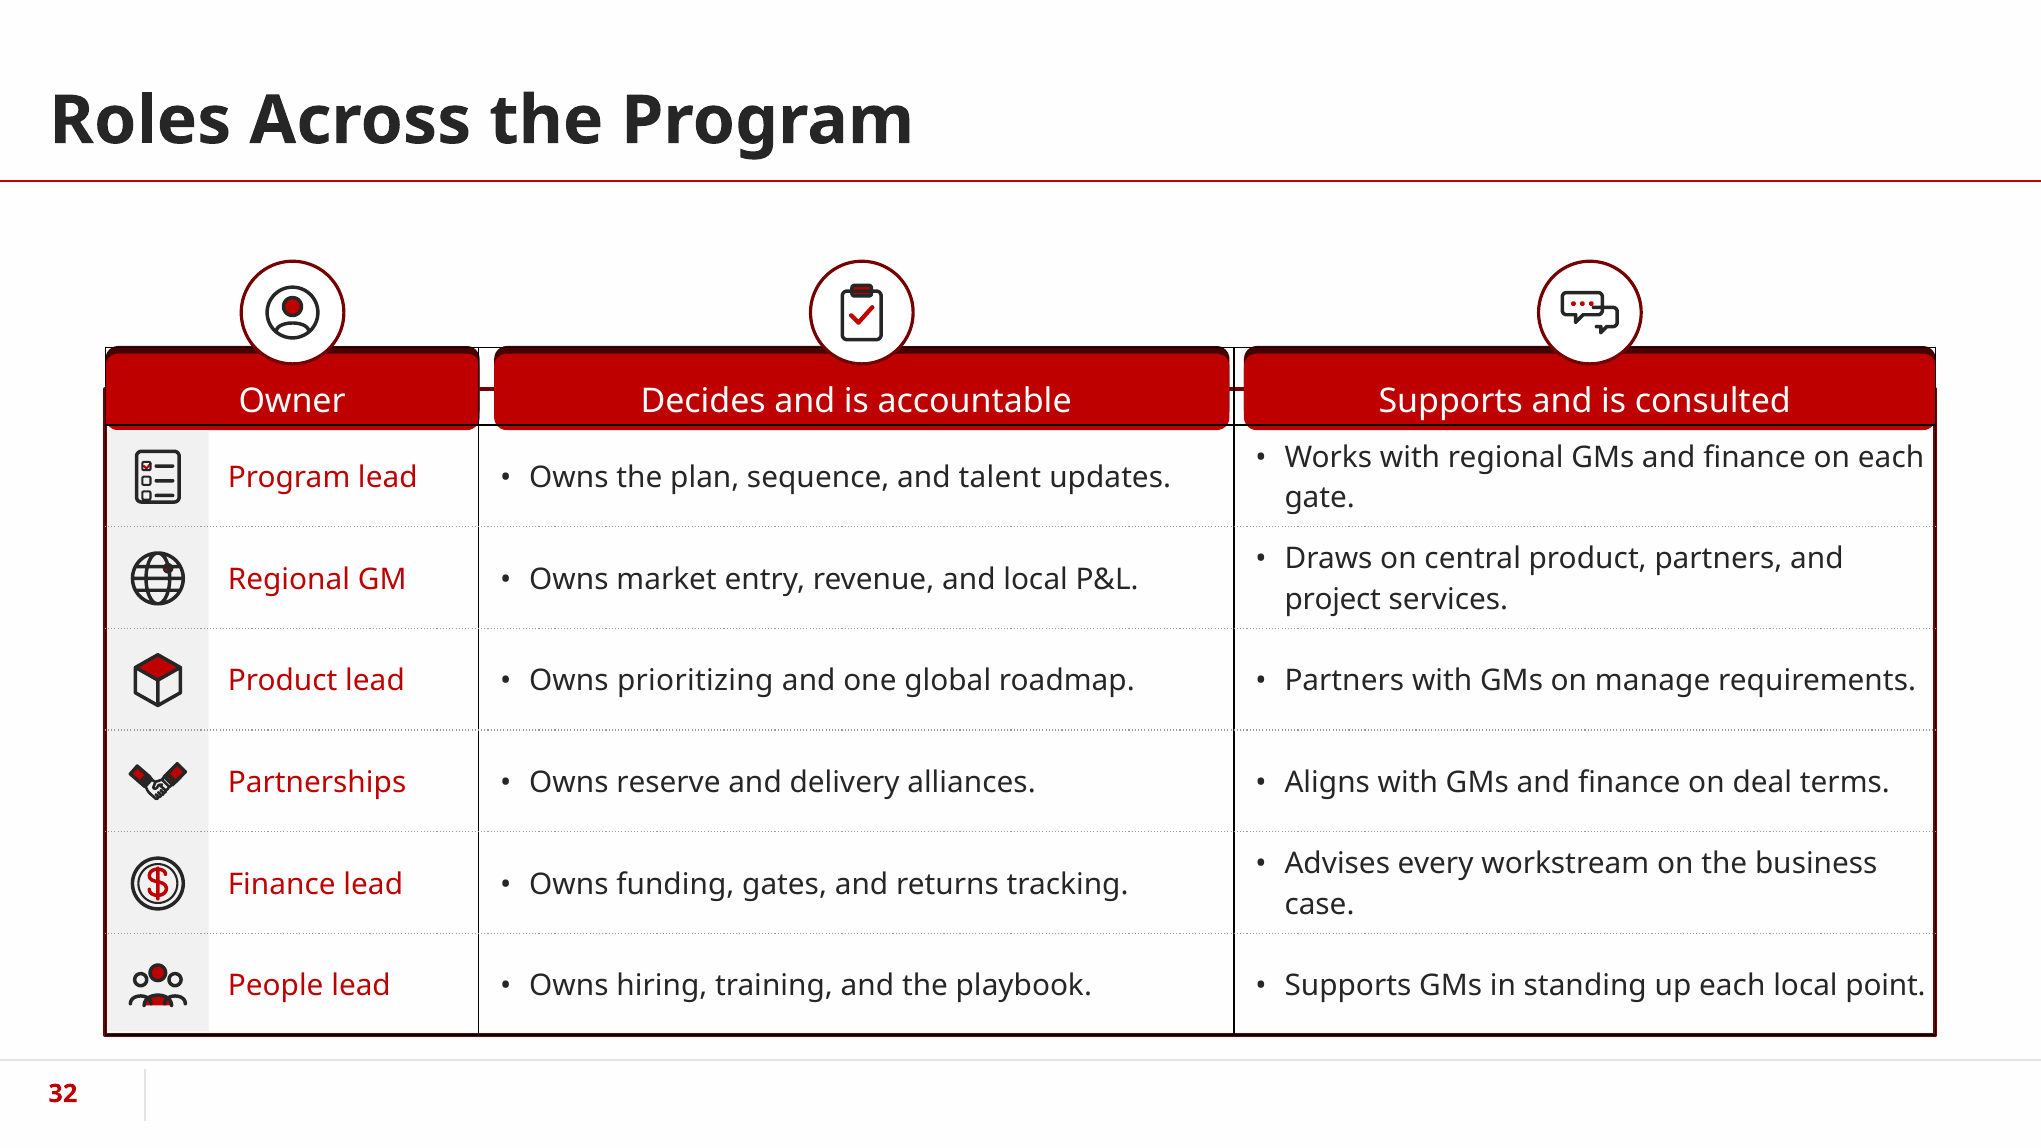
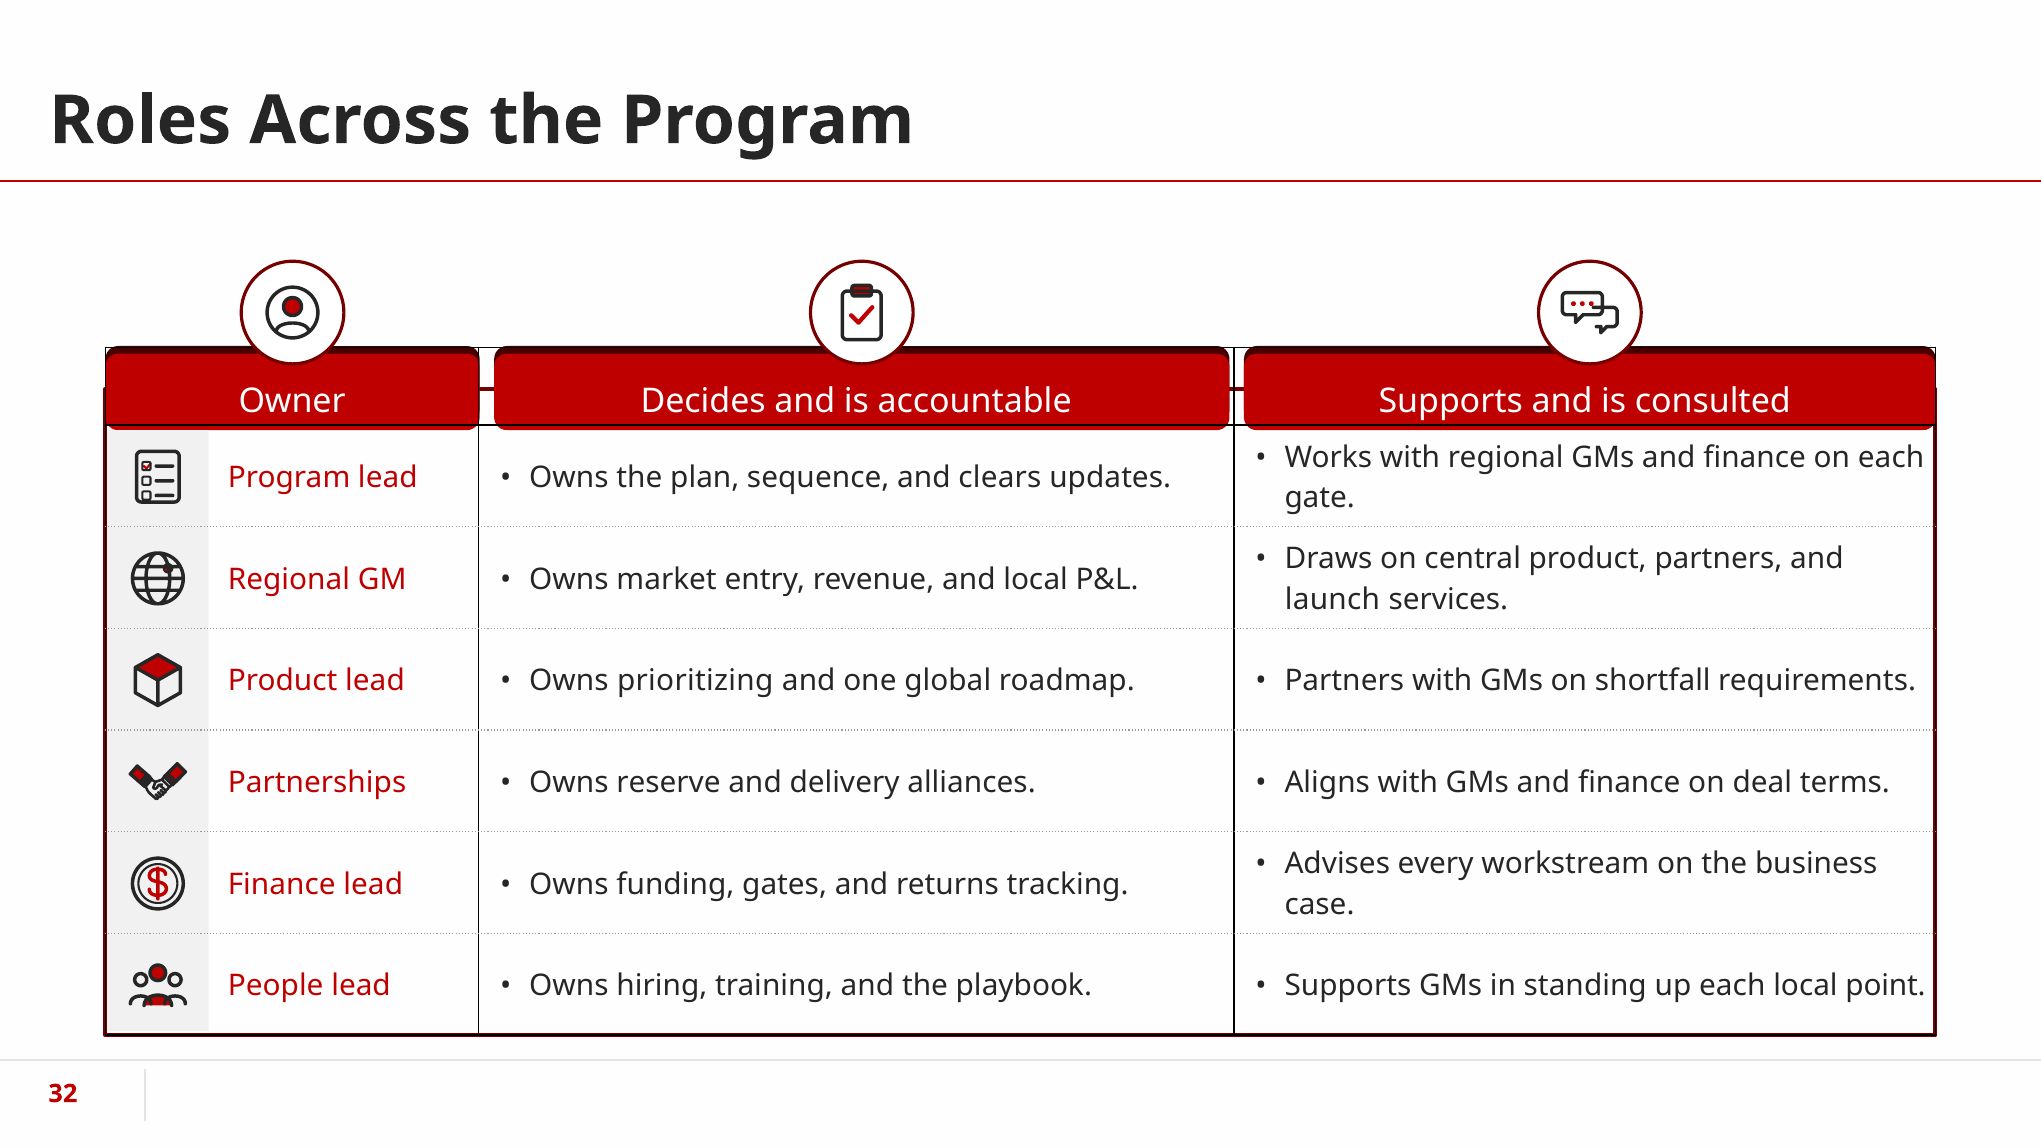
talent: talent -> clears (1000, 478)
project: project -> launch (1332, 600)
manage: manage -> shortfall (1653, 681)
